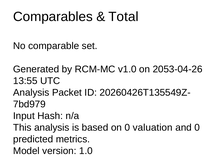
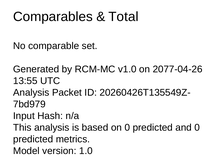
2053-04-26: 2053-04-26 -> 2077-04-26 (178, 69)
on 0 valuation: valuation -> predicted (153, 128)
